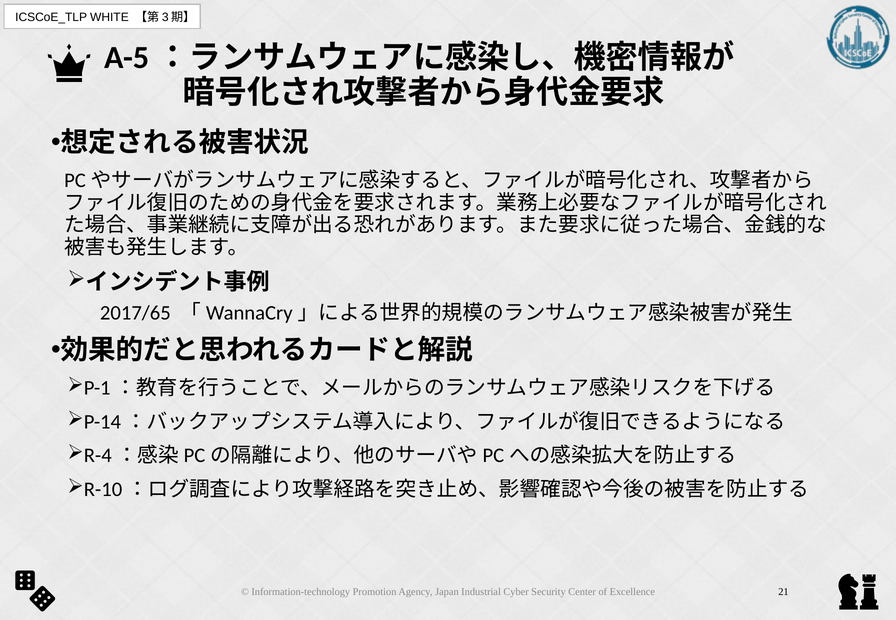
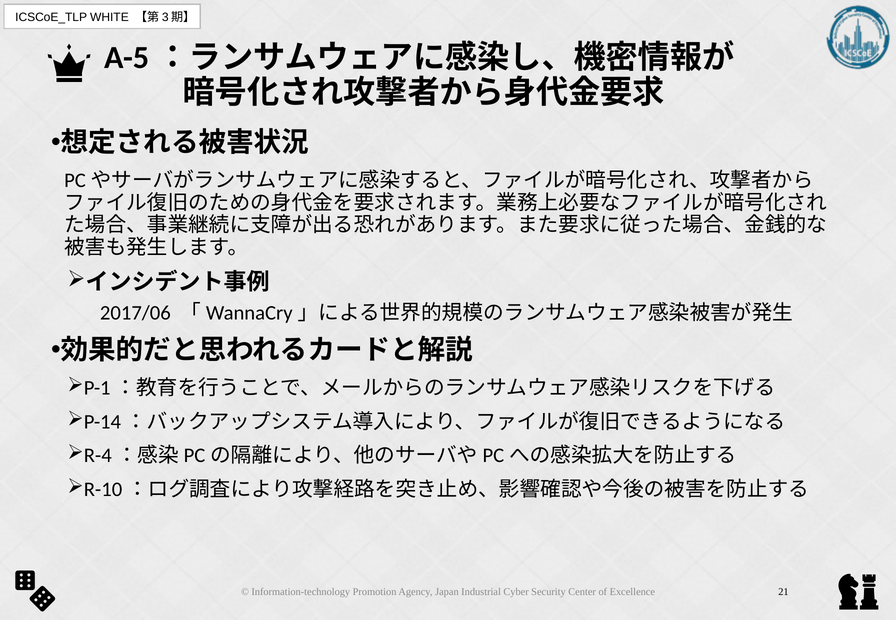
2017/65: 2017/65 -> 2017/06 (135, 313)
